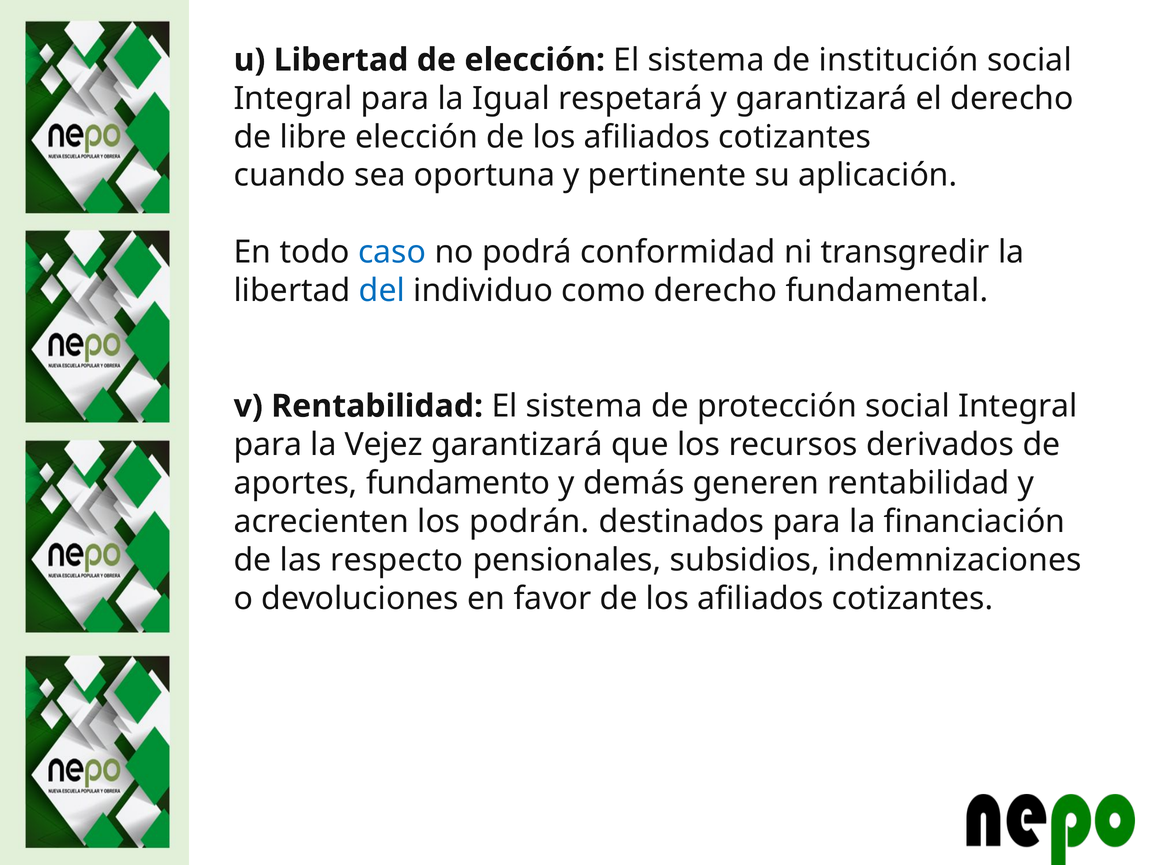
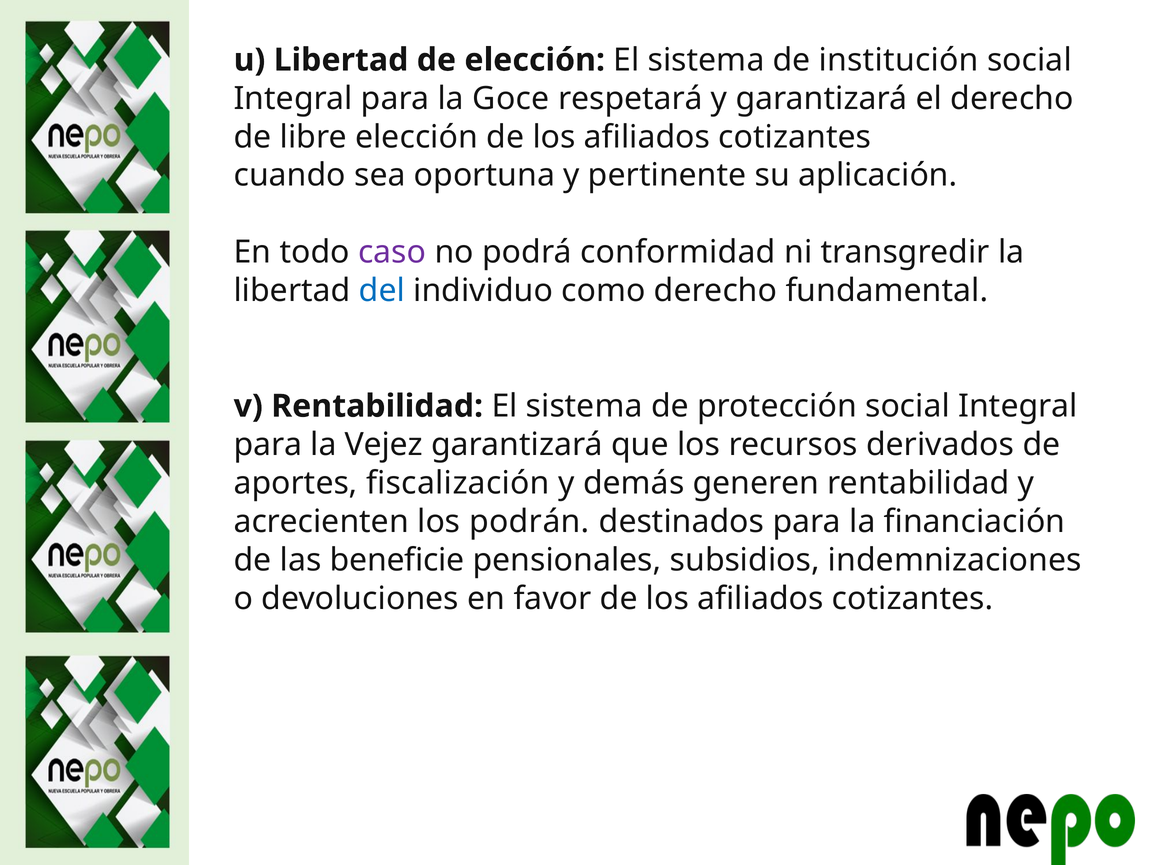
Igual: Igual -> Goce (511, 98)
caso colour: blue -> purple (392, 252)
fundamento: fundamento -> fiscalización (458, 483)
respecto: respecto -> beneficie (397, 560)
